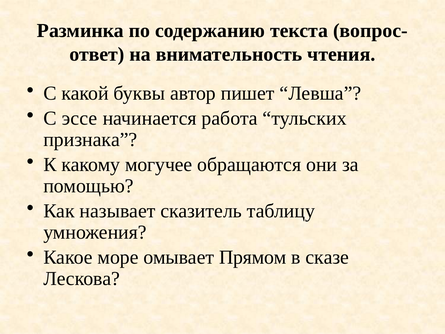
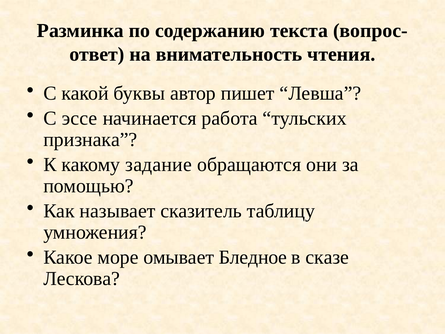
могучее: могучее -> задание (159, 165)
Прямом: Прямом -> Бледное (253, 257)
